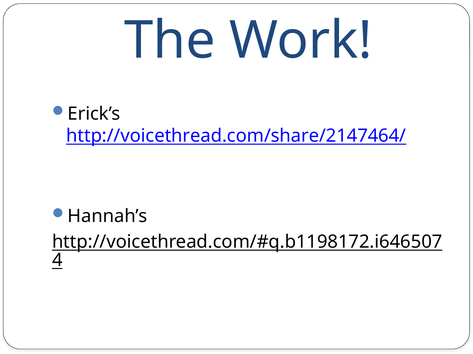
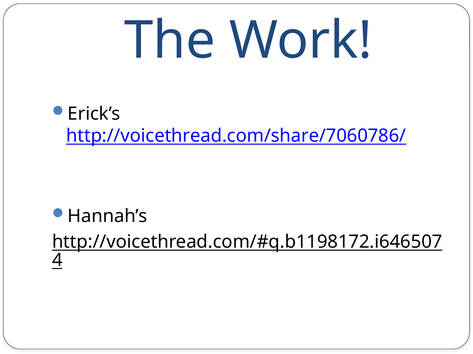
http://voicethread.com/share/2147464/: http://voicethread.com/share/2147464/ -> http://voicethread.com/share/7060786/ (236, 136)
